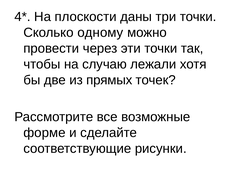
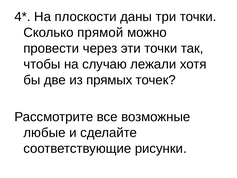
одному: одному -> прямой (100, 33)
форме: форме -> любые (44, 133)
